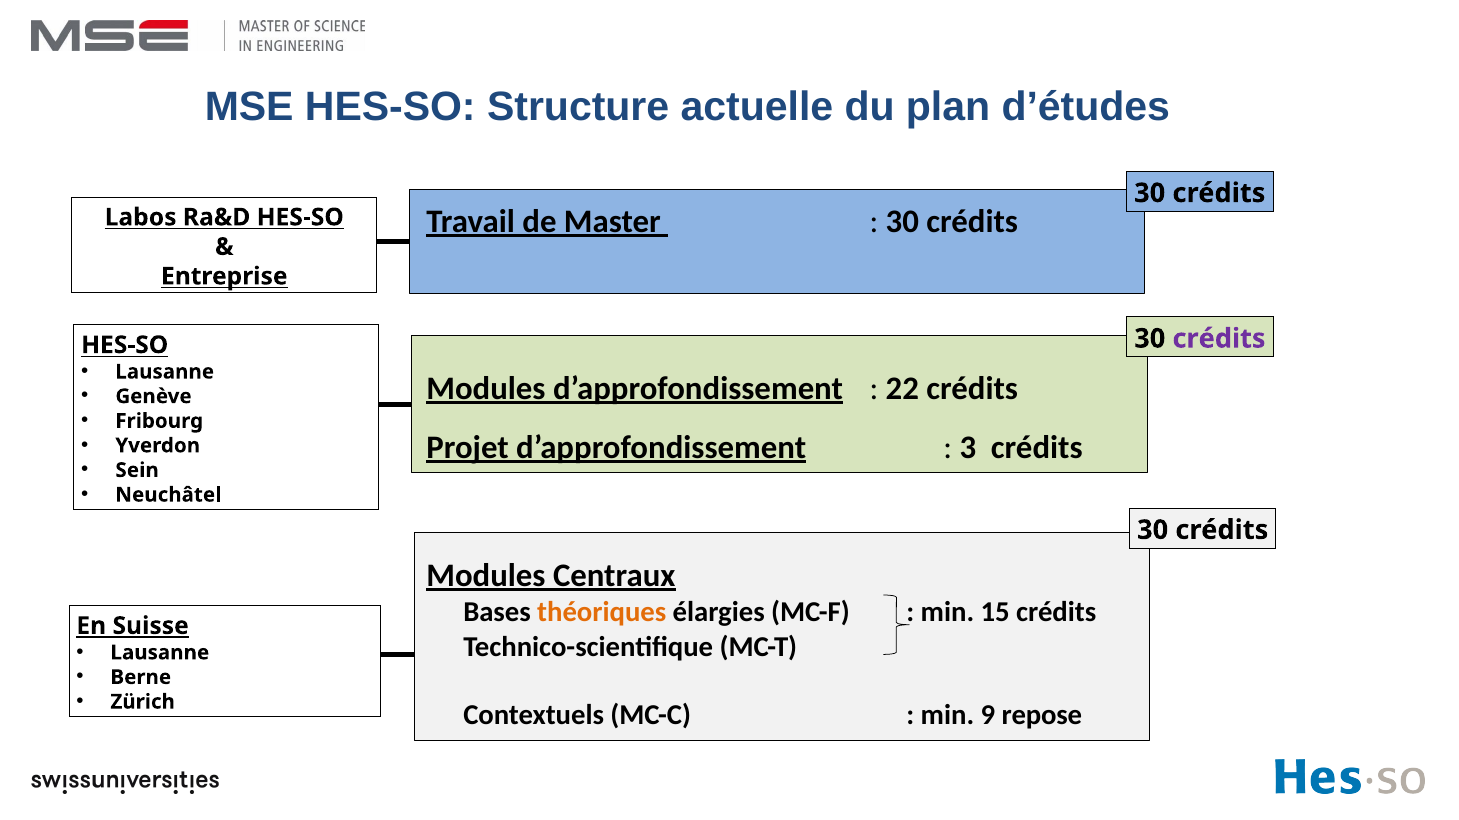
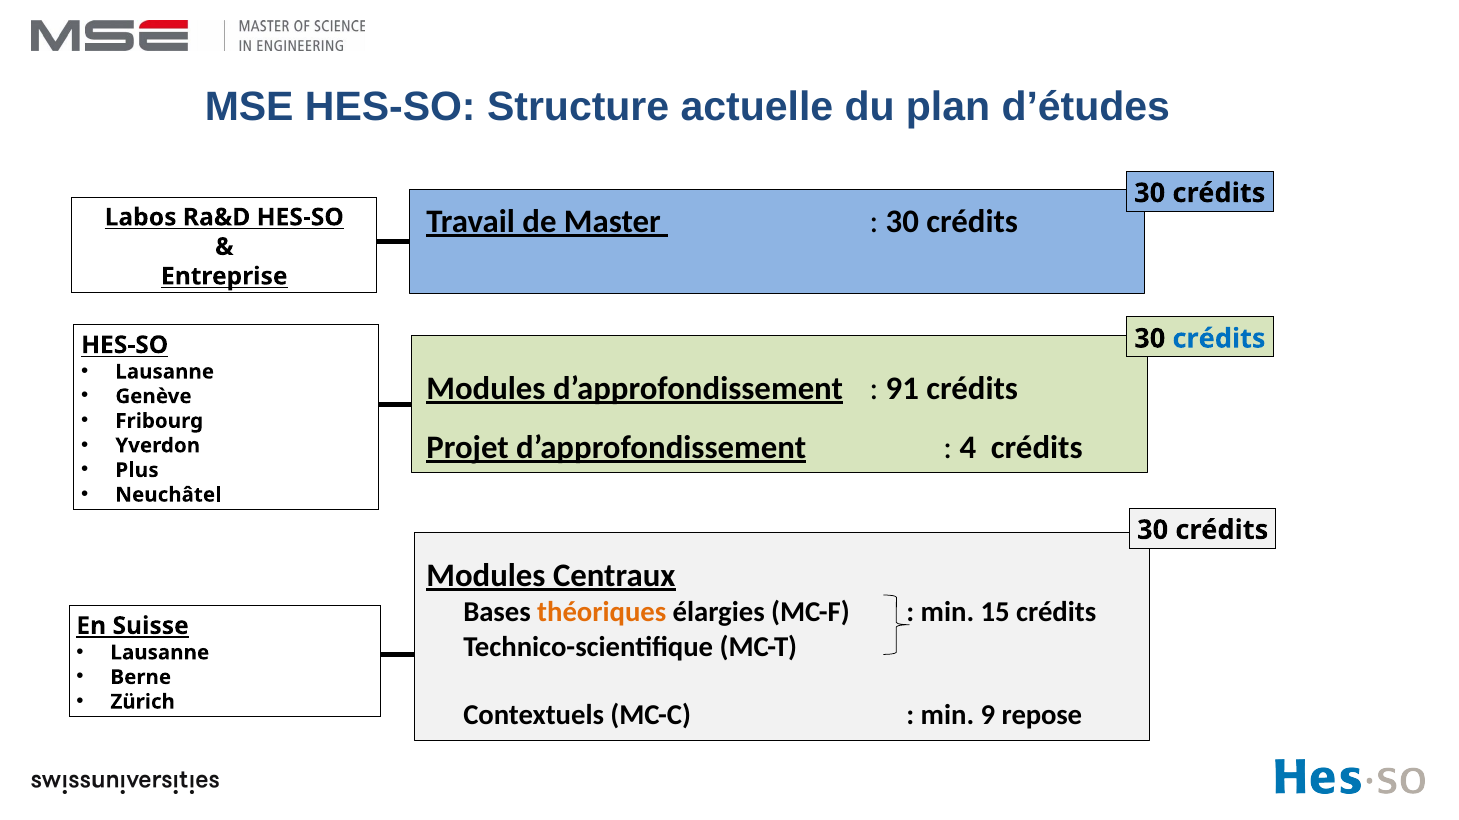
crédits colour: purple -> blue (1219, 339)
22: 22 -> 91 (902, 389)
3: 3 -> 4 (968, 448)
Sein: Sein -> Plus (137, 471)
